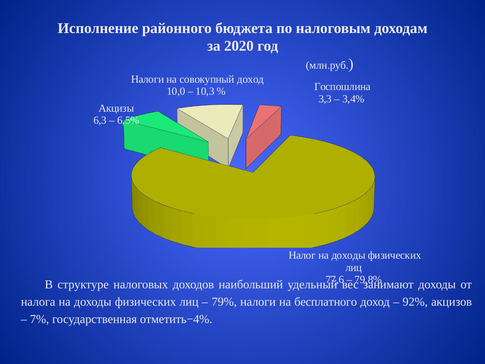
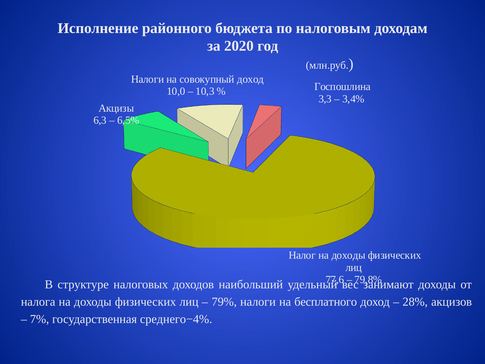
92%: 92% -> 28% (415, 302)
отметить−4%: отметить−4% -> среднего−4% (176, 319)
